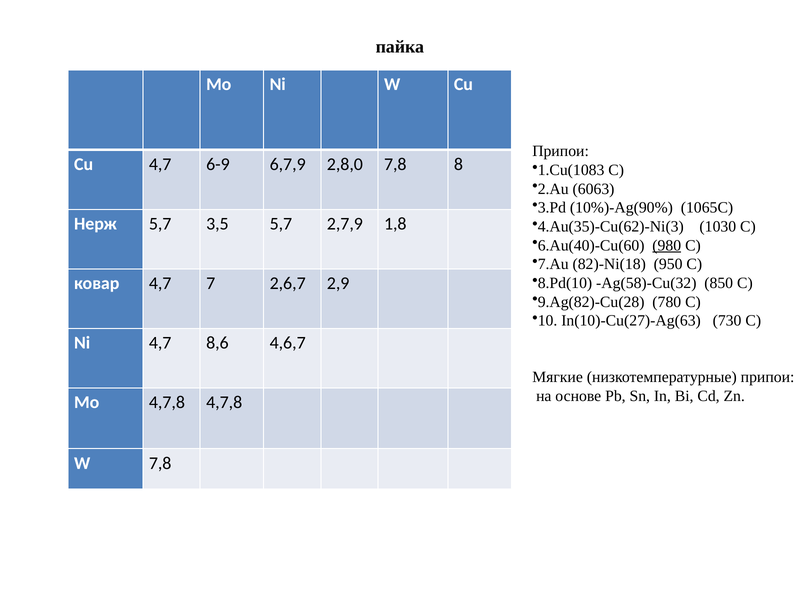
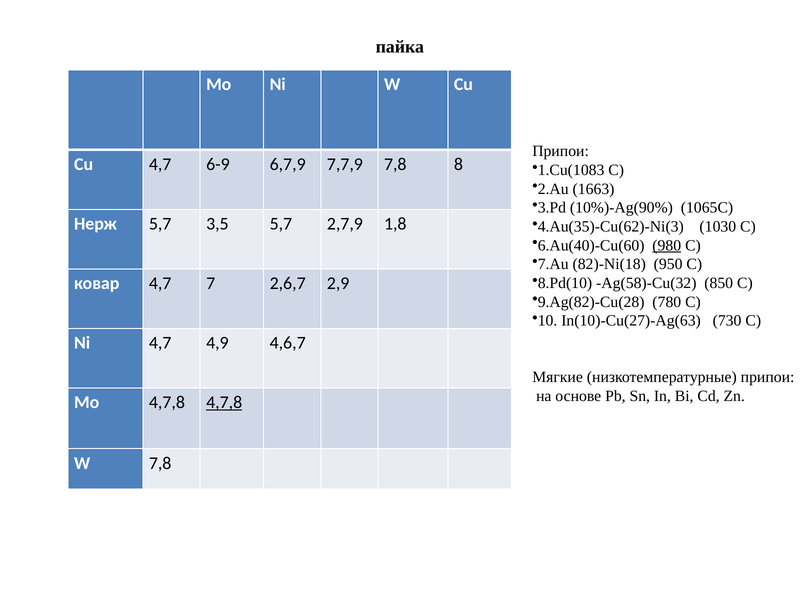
2,8,0: 2,8,0 -> 7,7,9 (345, 164)
6063: 6063 -> 1663 (594, 189)
8,6: 8,6 -> 4,9 (217, 343)
4,7,8 underline: none -> present (224, 403)
